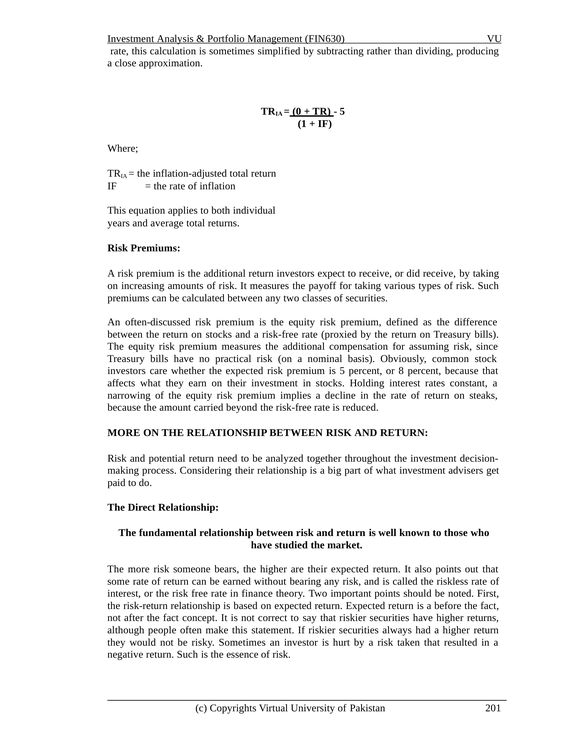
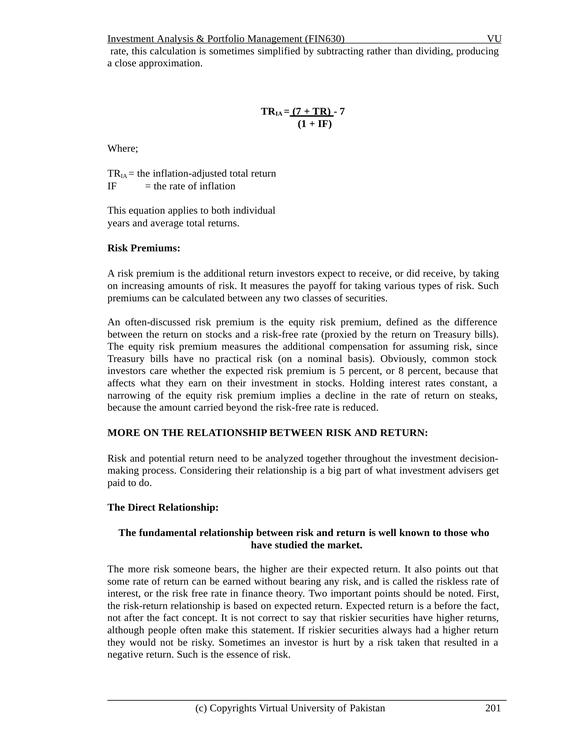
0: 0 -> 7 (297, 111)
5: 5 -> 7 (342, 111)
